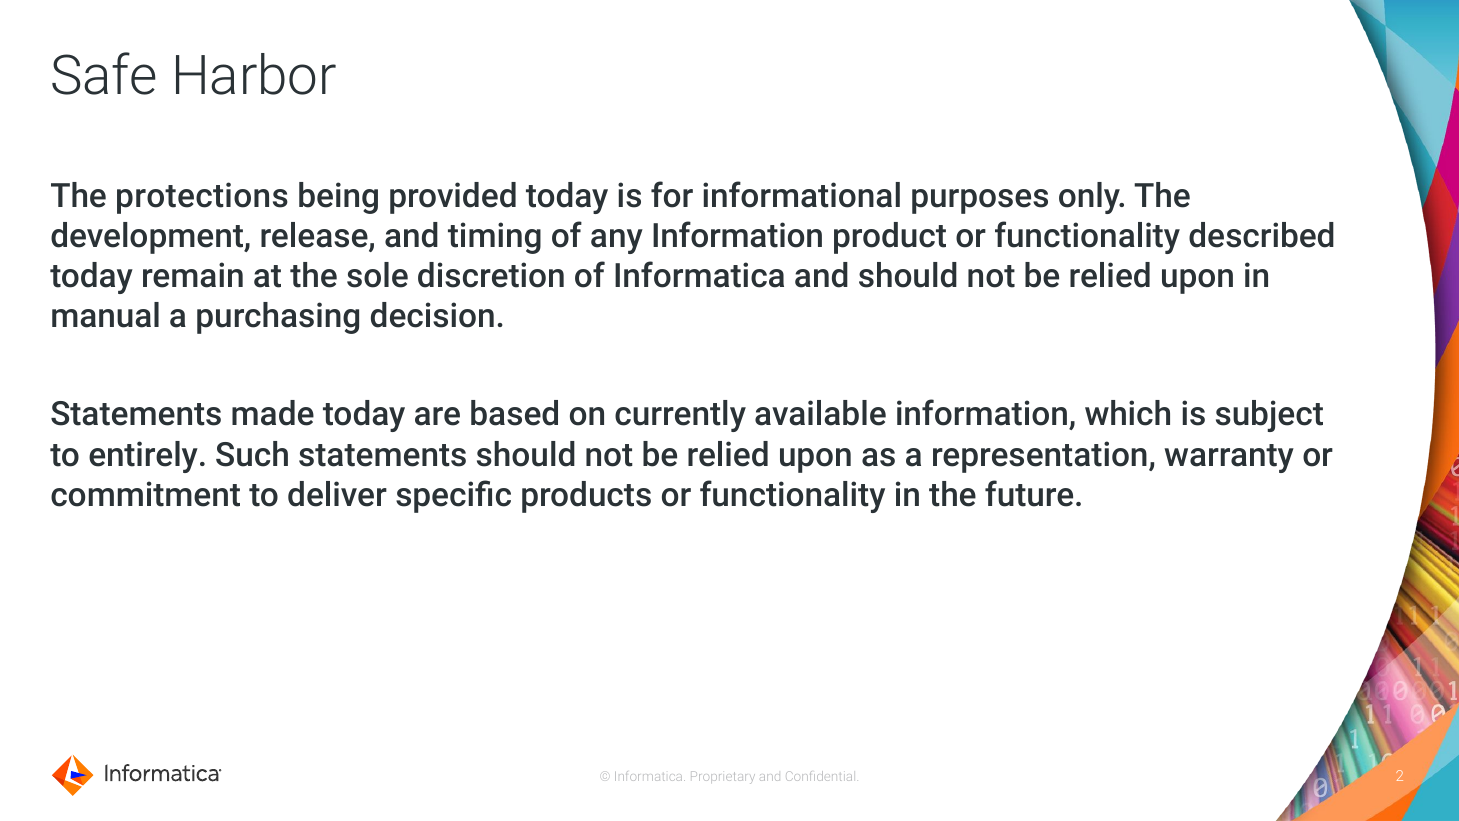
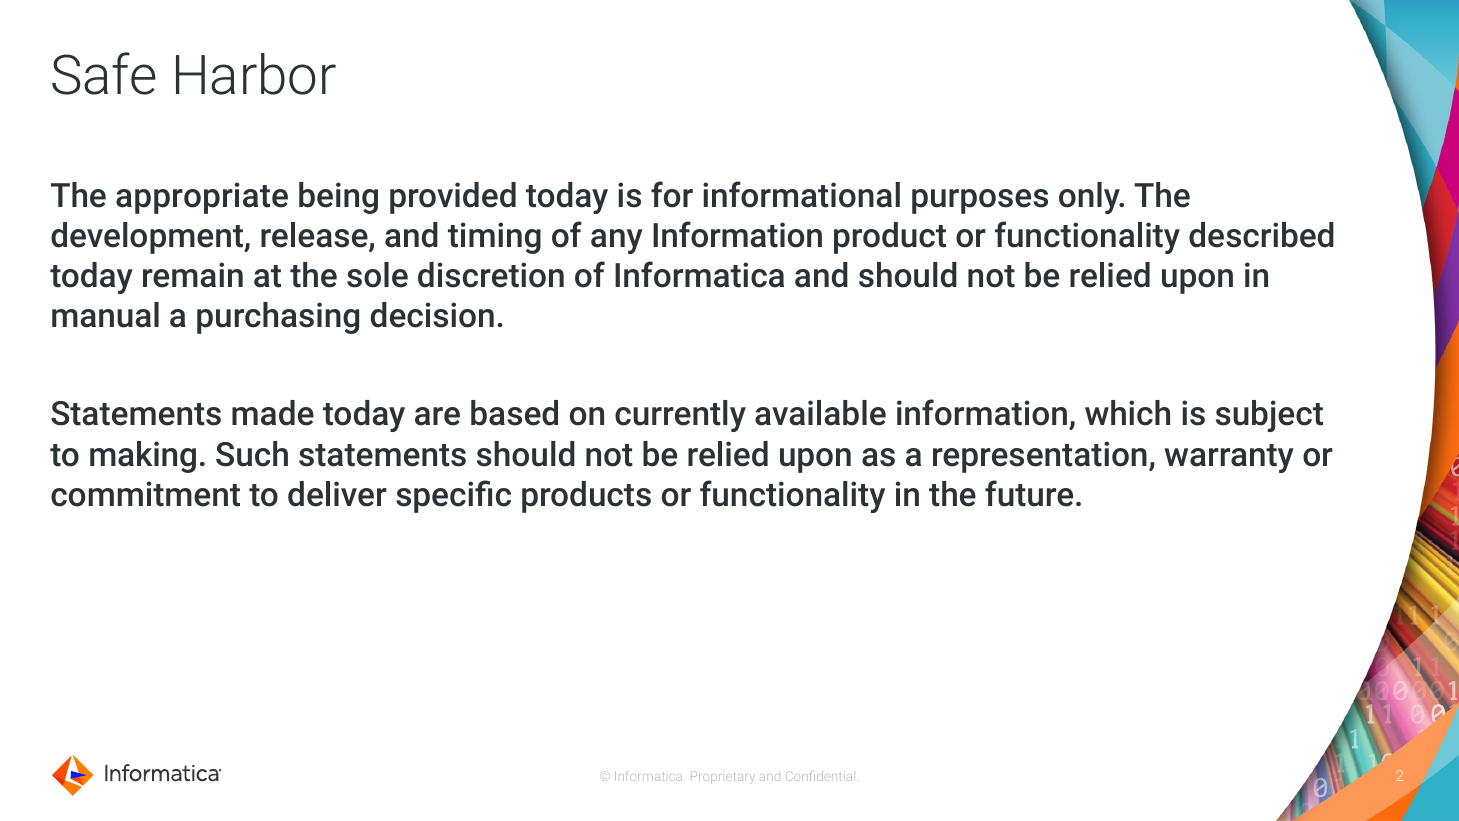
protections: protections -> appropriate (202, 196)
entirely: entirely -> making (148, 455)
